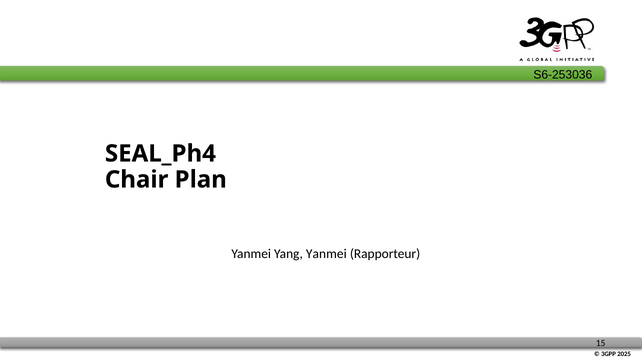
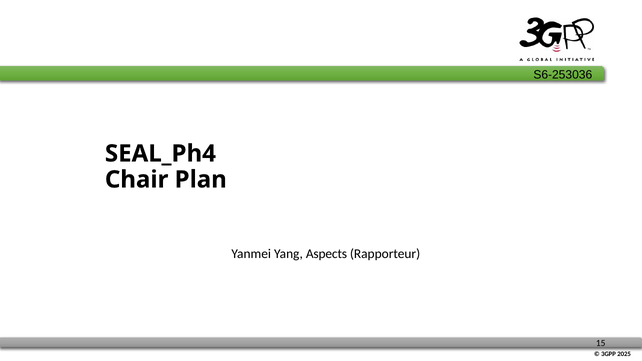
Yang Yanmei: Yanmei -> Aspects (326, 254)
